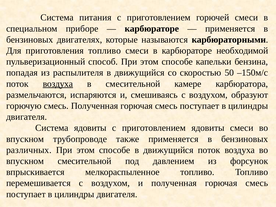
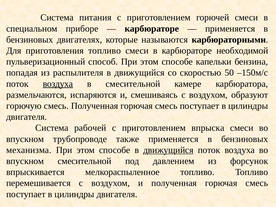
Система ядовиты: ядовиты -> рабочей (90, 128)
приготовлением ядовиты: ядовиты -> впрыска (208, 128)
различных: различных -> механизма (29, 150)
движущийся underline: none -> present (168, 150)
